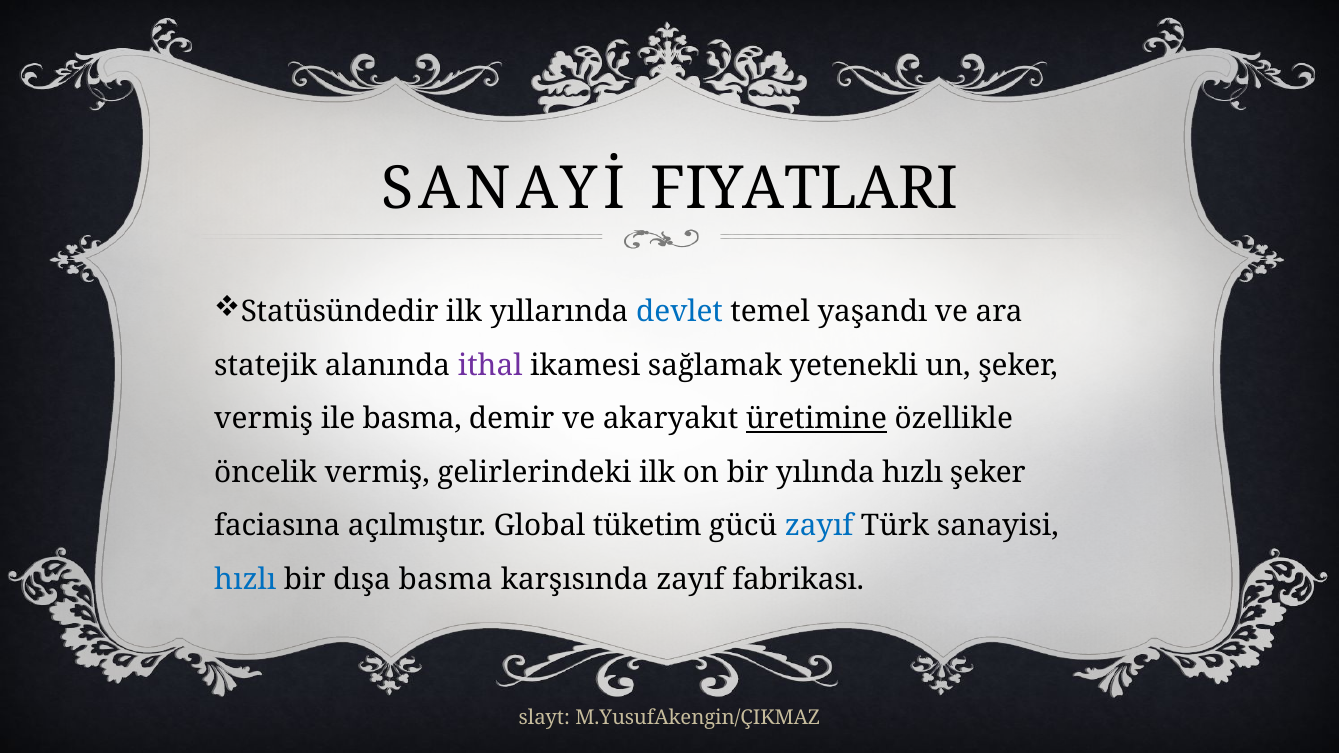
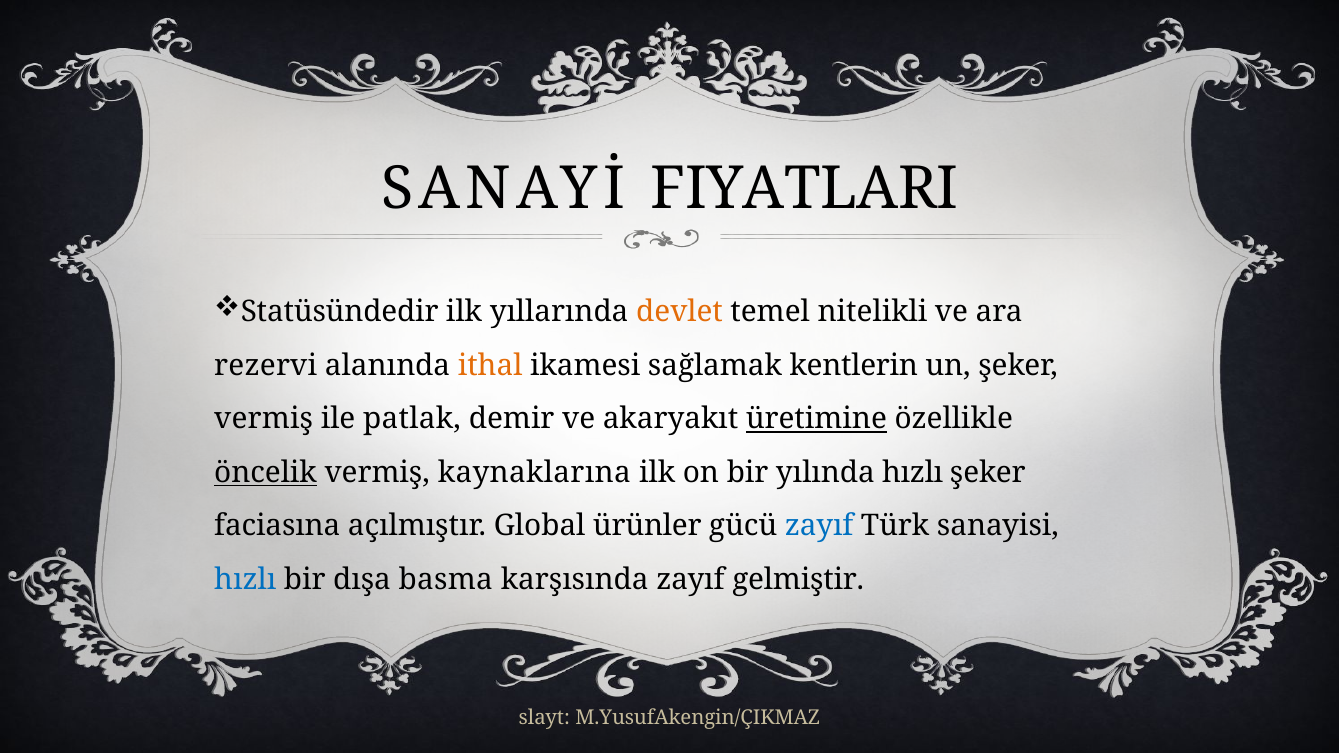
devlet colour: blue -> orange (680, 312)
yaşandı: yaşandı -> nitelikli (872, 312)
statejik: statejik -> rezervi (266, 366)
ithal colour: purple -> orange (490, 366)
yetenekli: yetenekli -> kentlerin (854, 366)
ile basma: basma -> patlak (412, 419)
öncelik underline: none -> present (266, 473)
gelirlerindeki: gelirlerindeki -> kaynaklarına (534, 473)
tüketim: tüketim -> ürünler (647, 526)
fabrikası: fabrikası -> gelmiştir (798, 580)
